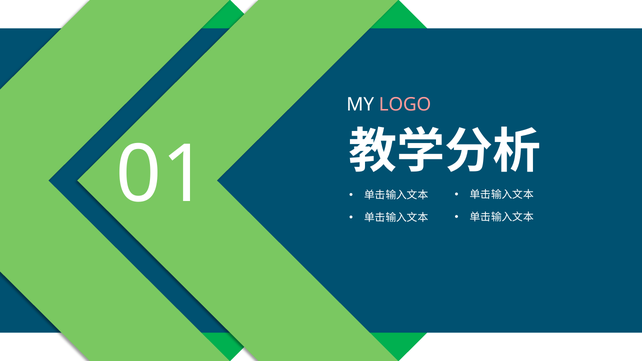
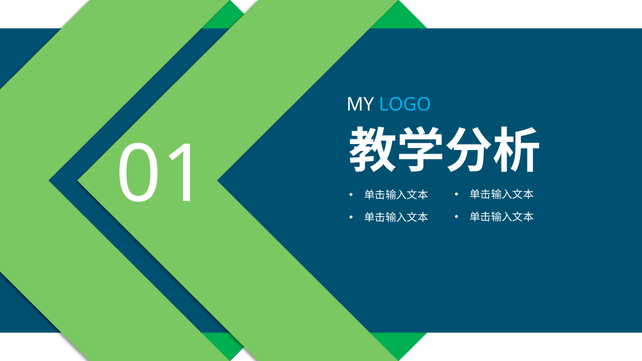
LOGO colour: pink -> light blue (405, 105)
